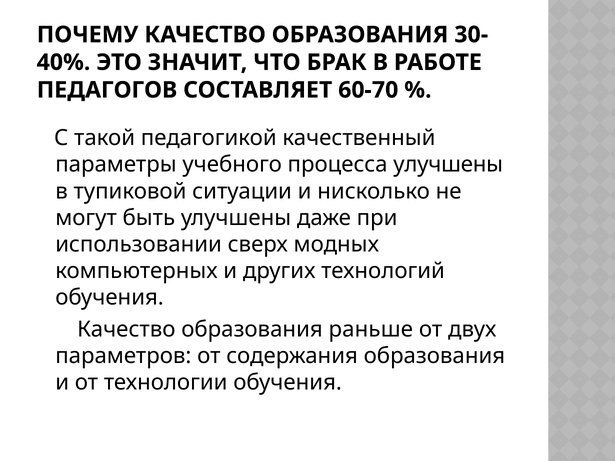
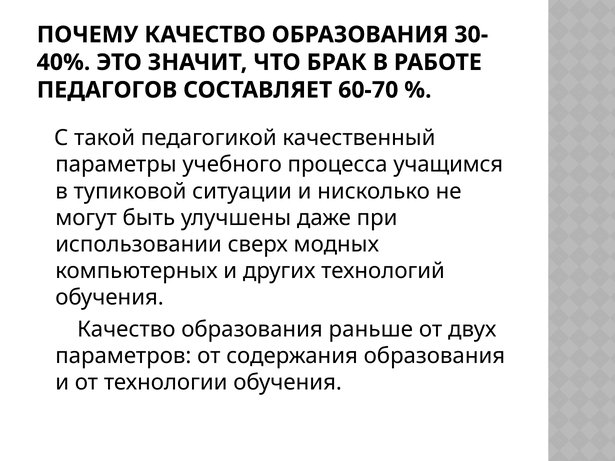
процесса улучшены: улучшены -> учащимся (448, 165)
